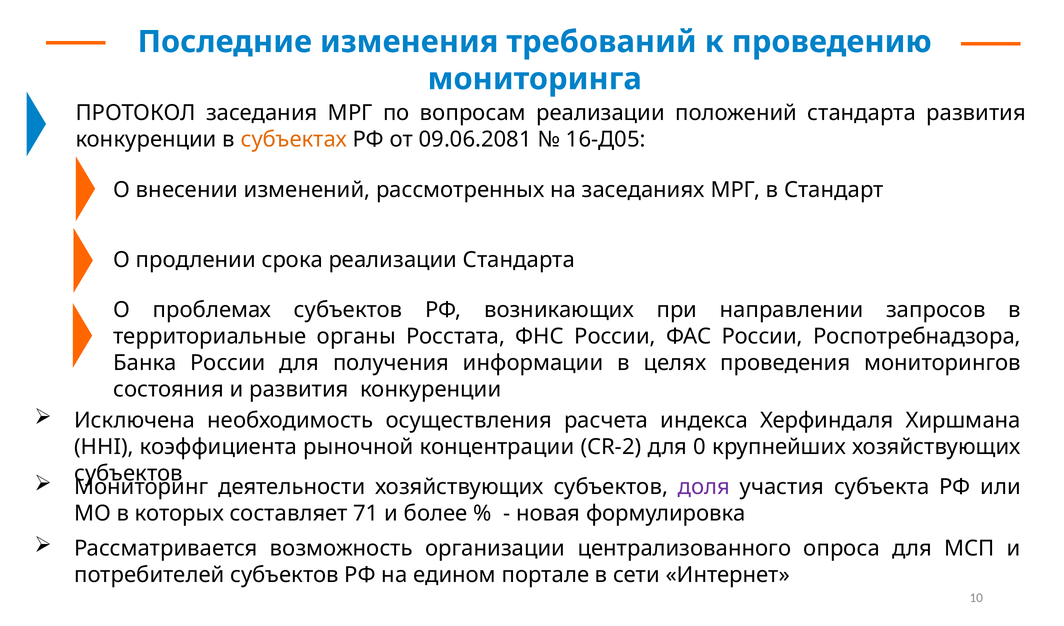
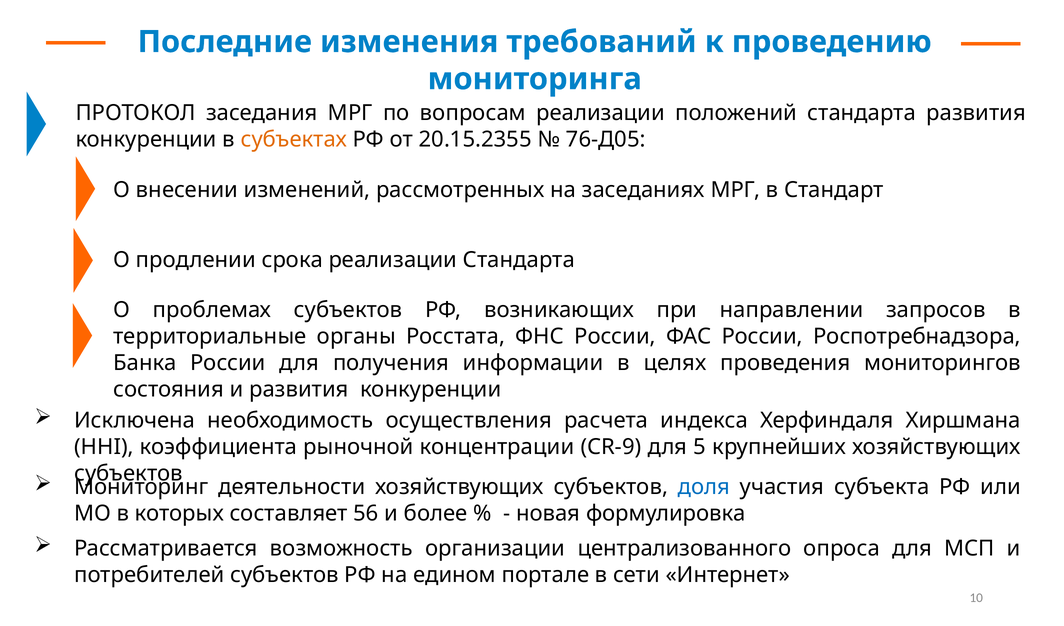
09.06.2081: 09.06.2081 -> 20.15.2355 (475, 139)
16-Д05: 16-Д05 -> 76-Д05 (606, 139)
CR-2: CR-2 -> CR-9 (611, 447)
0: 0 -> 5 (700, 447)
доля colour: purple -> blue (704, 487)
71: 71 -> 56 (366, 513)
